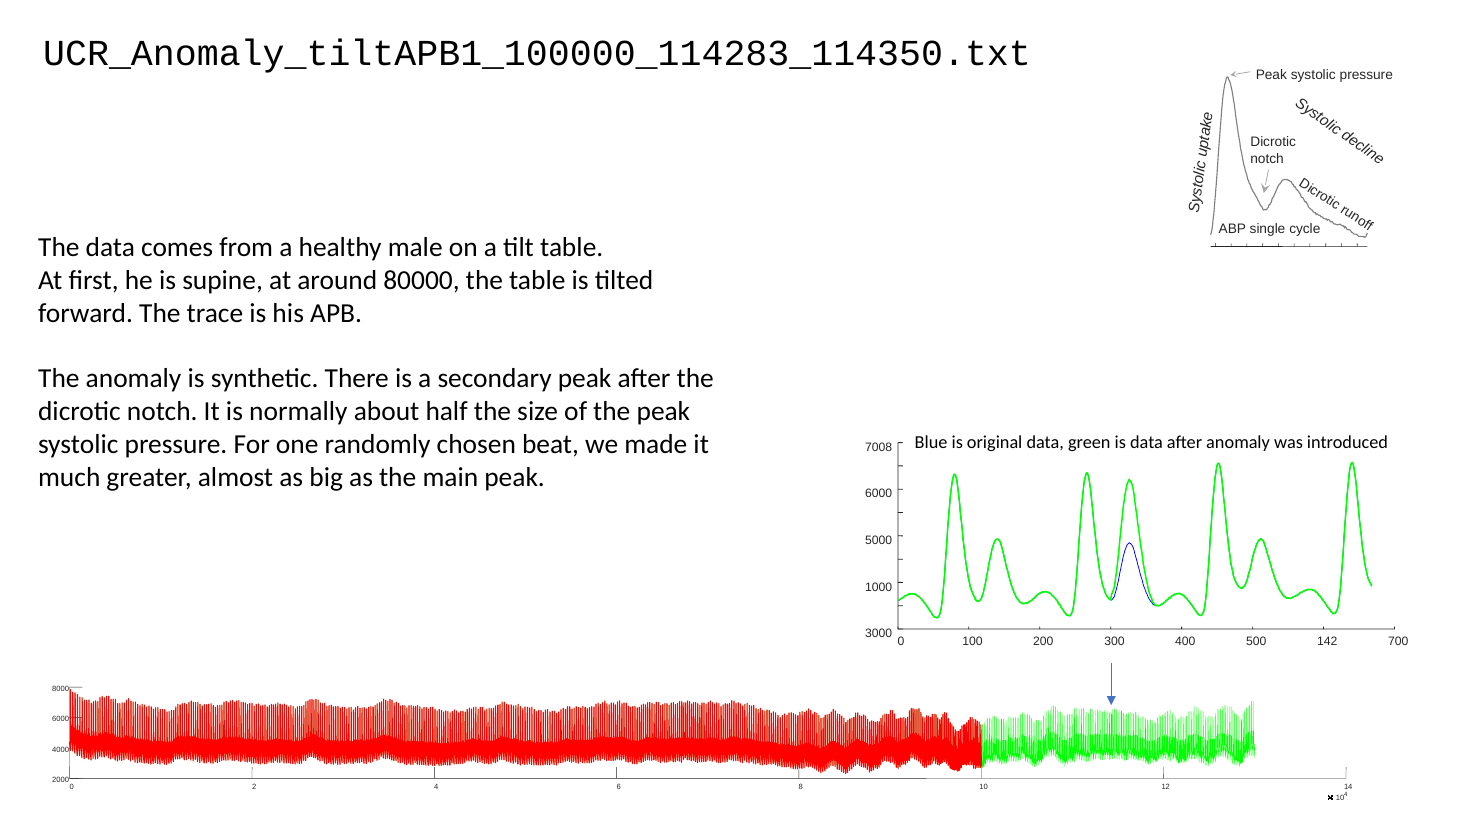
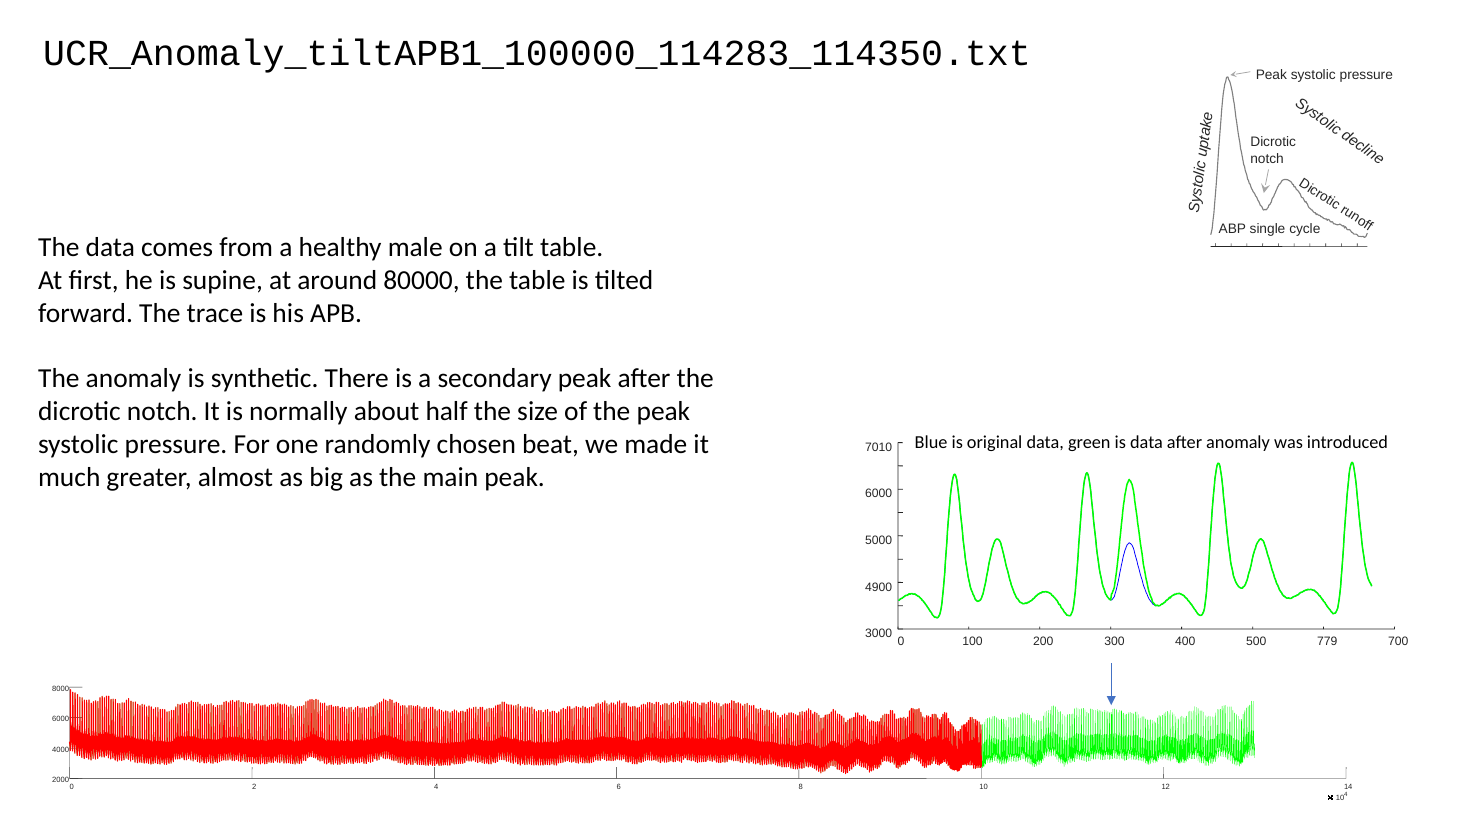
7008: 7008 -> 7010 (879, 447)
1000: 1000 -> 4900 (879, 587)
142: 142 -> 779 (1327, 641)
